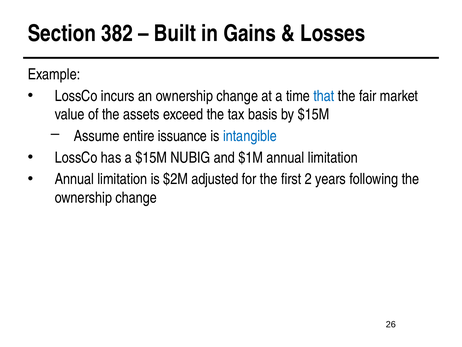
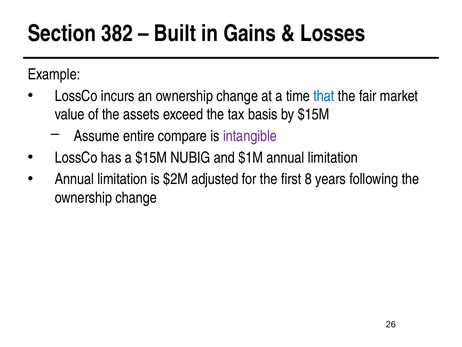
issuance: issuance -> compare (182, 136)
intangible colour: blue -> purple (250, 136)
2: 2 -> 8 (308, 179)
